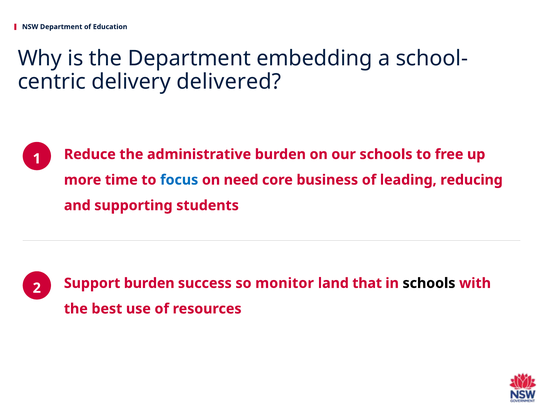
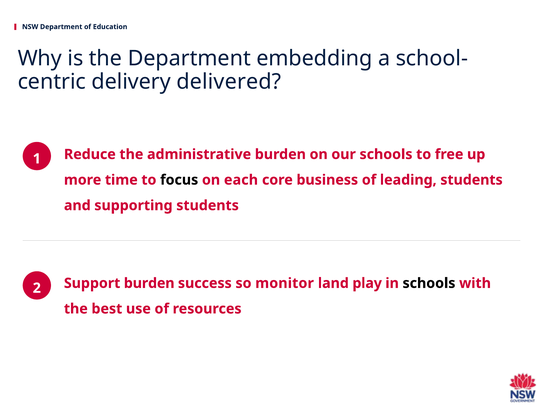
focus colour: blue -> black (179, 180)
need: need -> each (241, 180)
leading reducing: reducing -> students (472, 180)
that: that -> play (367, 283)
